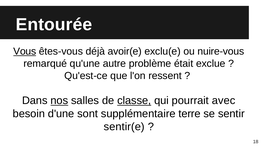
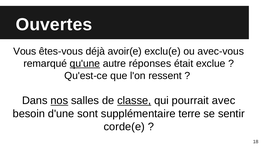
Entourée: Entourée -> Ouvertes (54, 25)
Vous underline: present -> none (25, 51)
nuire-vous: nuire-vous -> avec-vous (221, 51)
qu'une underline: none -> present (85, 64)
problème: problème -> réponses (150, 64)
sentir(e: sentir(e -> corde(e (124, 127)
